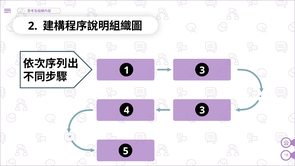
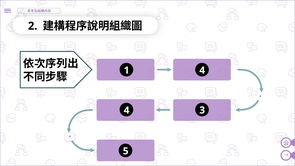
3: 3 -> 4 (202, 70)
